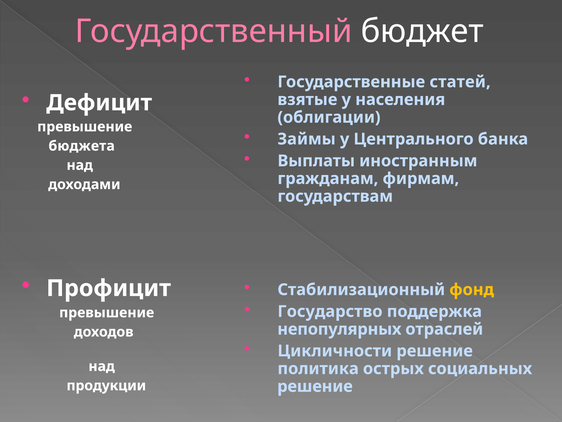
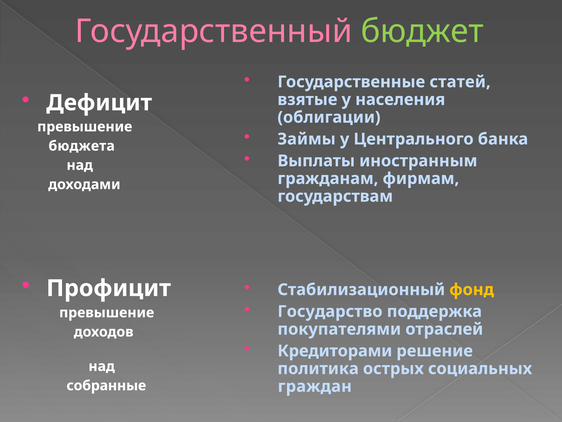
бюджет colour: white -> light green (422, 31)
непопулярных: непопулярных -> покупателями (339, 329)
Цикличности: Цикличности -> Кредиторами (335, 351)
продукции: продукции -> собранные (106, 385)
решение: решение -> граждан (315, 386)
